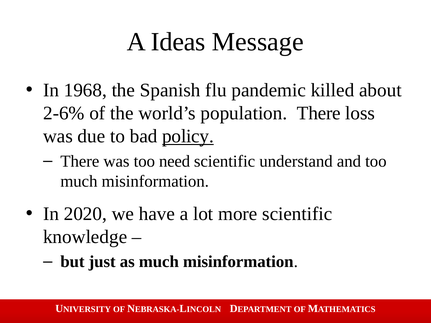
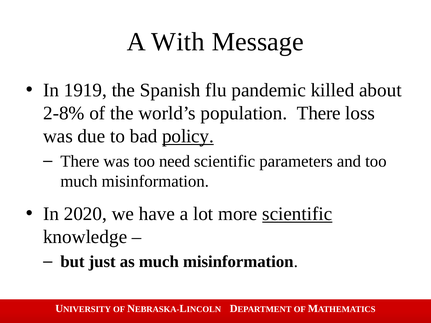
Ideas: Ideas -> With (178, 42)
1968: 1968 -> 1919 (85, 90)
2-6%: 2-6% -> 2-8% (64, 113)
understand: understand -> parameters (296, 161)
scientific underline: none -> present (297, 214)
